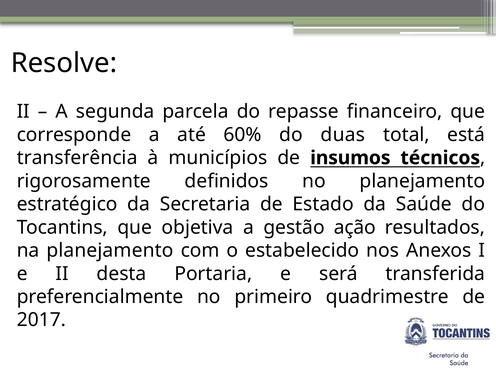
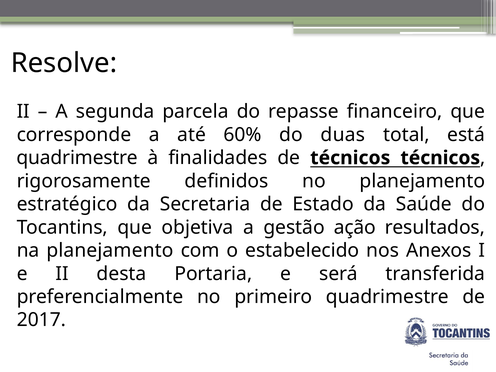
transferência: transferência -> quadrimestre (77, 158)
municípios: municípios -> finalidades (218, 158)
de insumos: insumos -> técnicos (350, 158)
